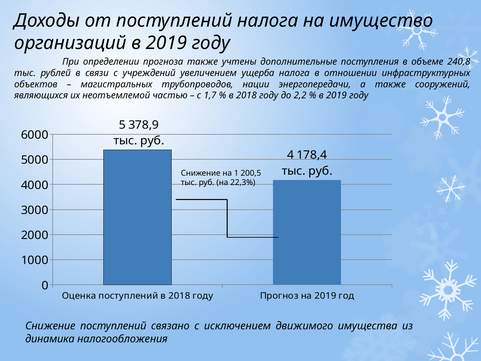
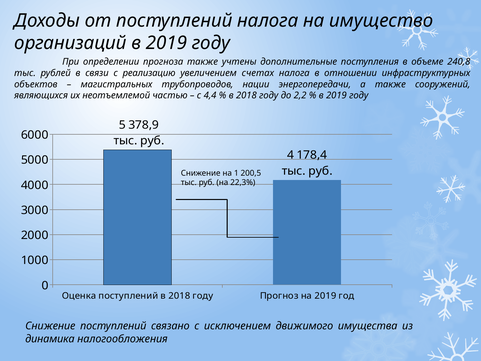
учреждений: учреждений -> реализацию (149, 73)
ущерба: ущерба -> счетах (258, 73)
1,7: 1,7 -> 4,4 (210, 95)
